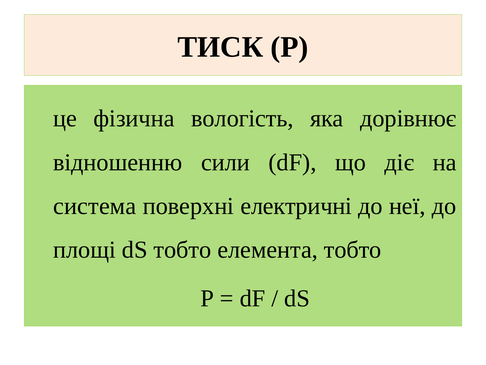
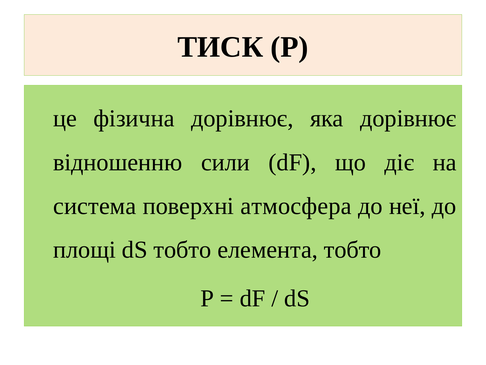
фізична вологість: вологість -> дорівнює (242, 118)
електричні: електричні -> атмосфера (296, 206)
